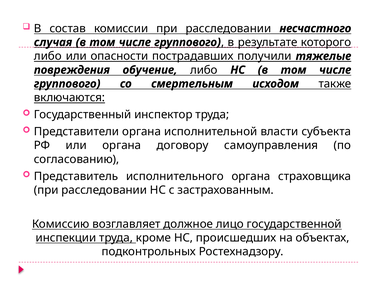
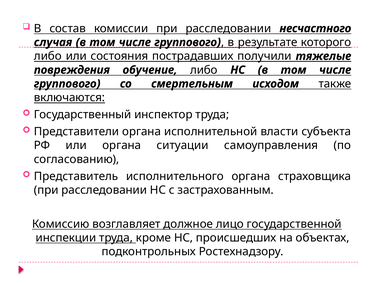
опасности: опасности -> состояния (119, 56)
договору: договору -> ситуации (183, 145)
